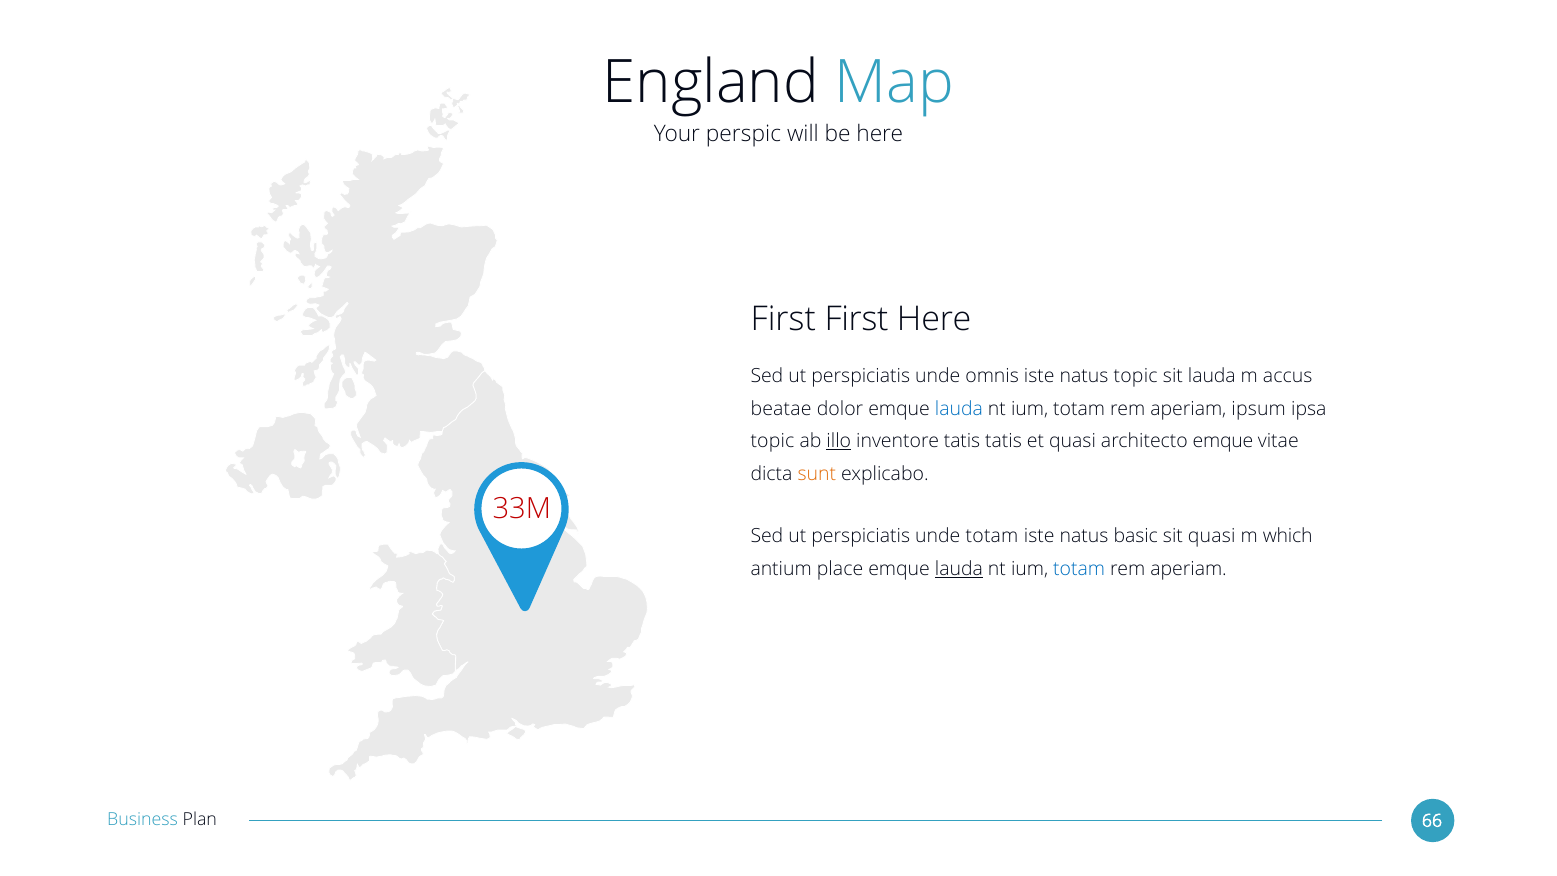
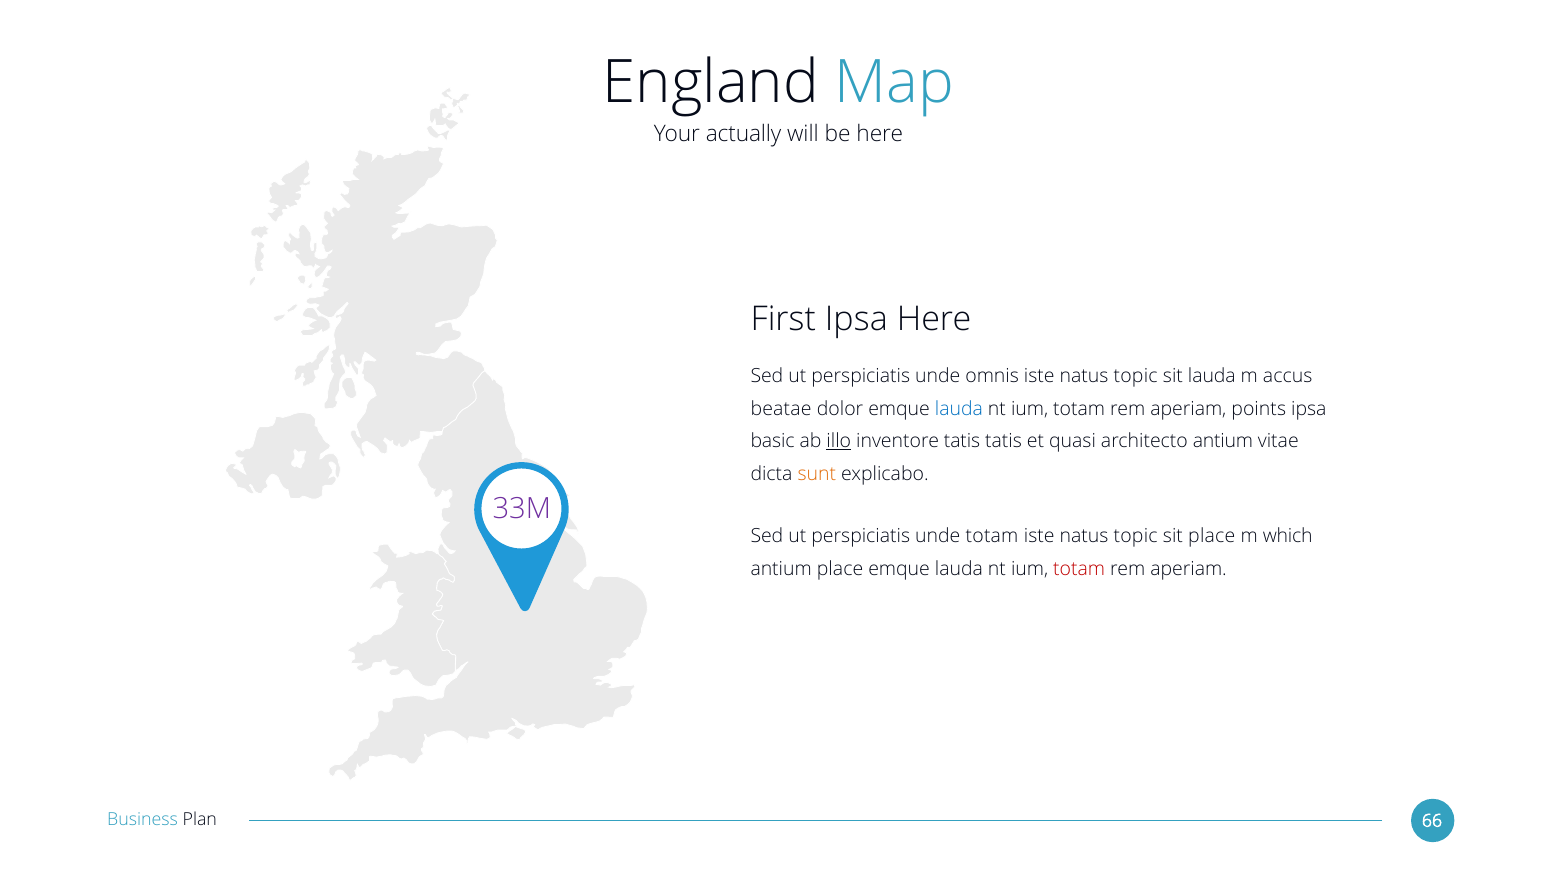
perspic: perspic -> actually (744, 134)
First First: First -> Ipsa (856, 320)
ipsum: ipsum -> points (1259, 409)
topic: topic -> basic (773, 441)
architecto emque: emque -> antium (1223, 441)
33M colour: red -> purple (522, 509)
basic: basic -> topic (1136, 536)
sit quasi: quasi -> place (1212, 536)
lauda underline: present -> none (959, 569)
totam colour: blue -> red (1079, 569)
